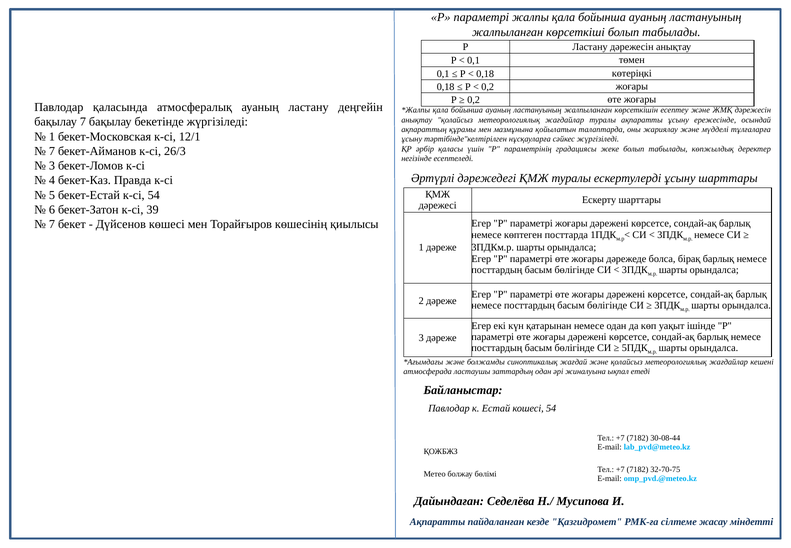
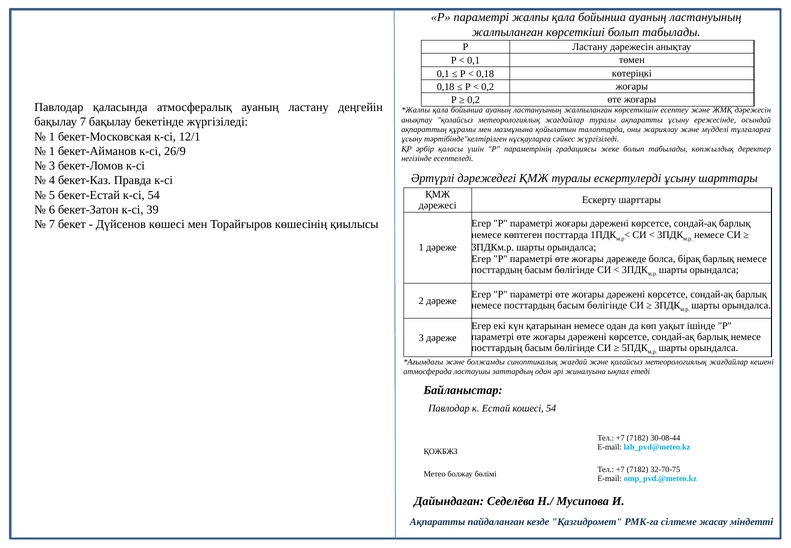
7: 7 -> 1 (52, 151)
26/3: 26/3 -> 26/9 (175, 151)
